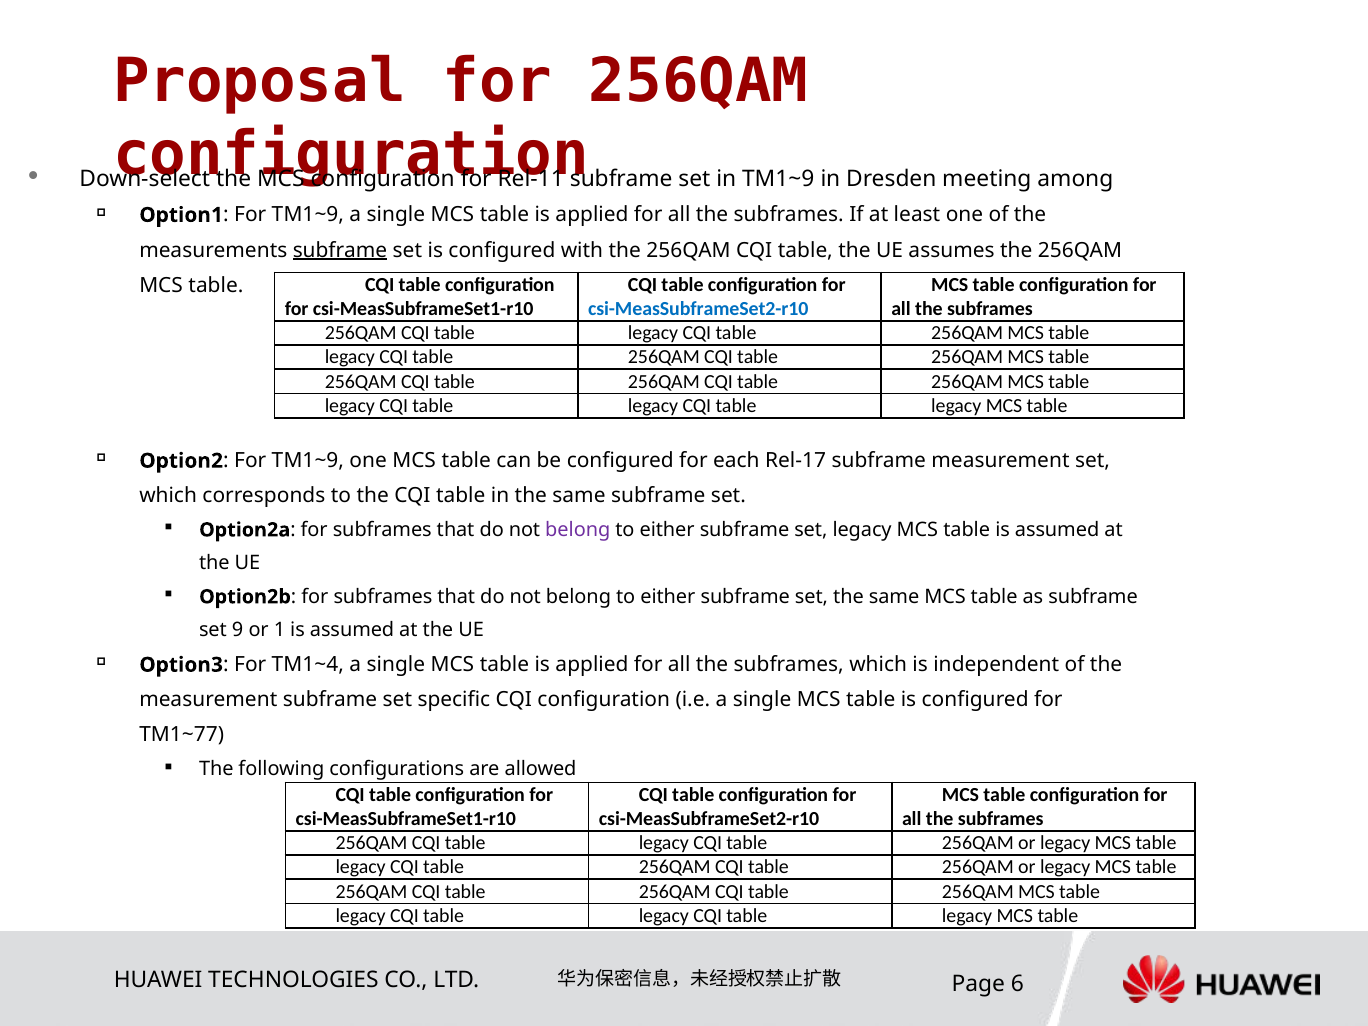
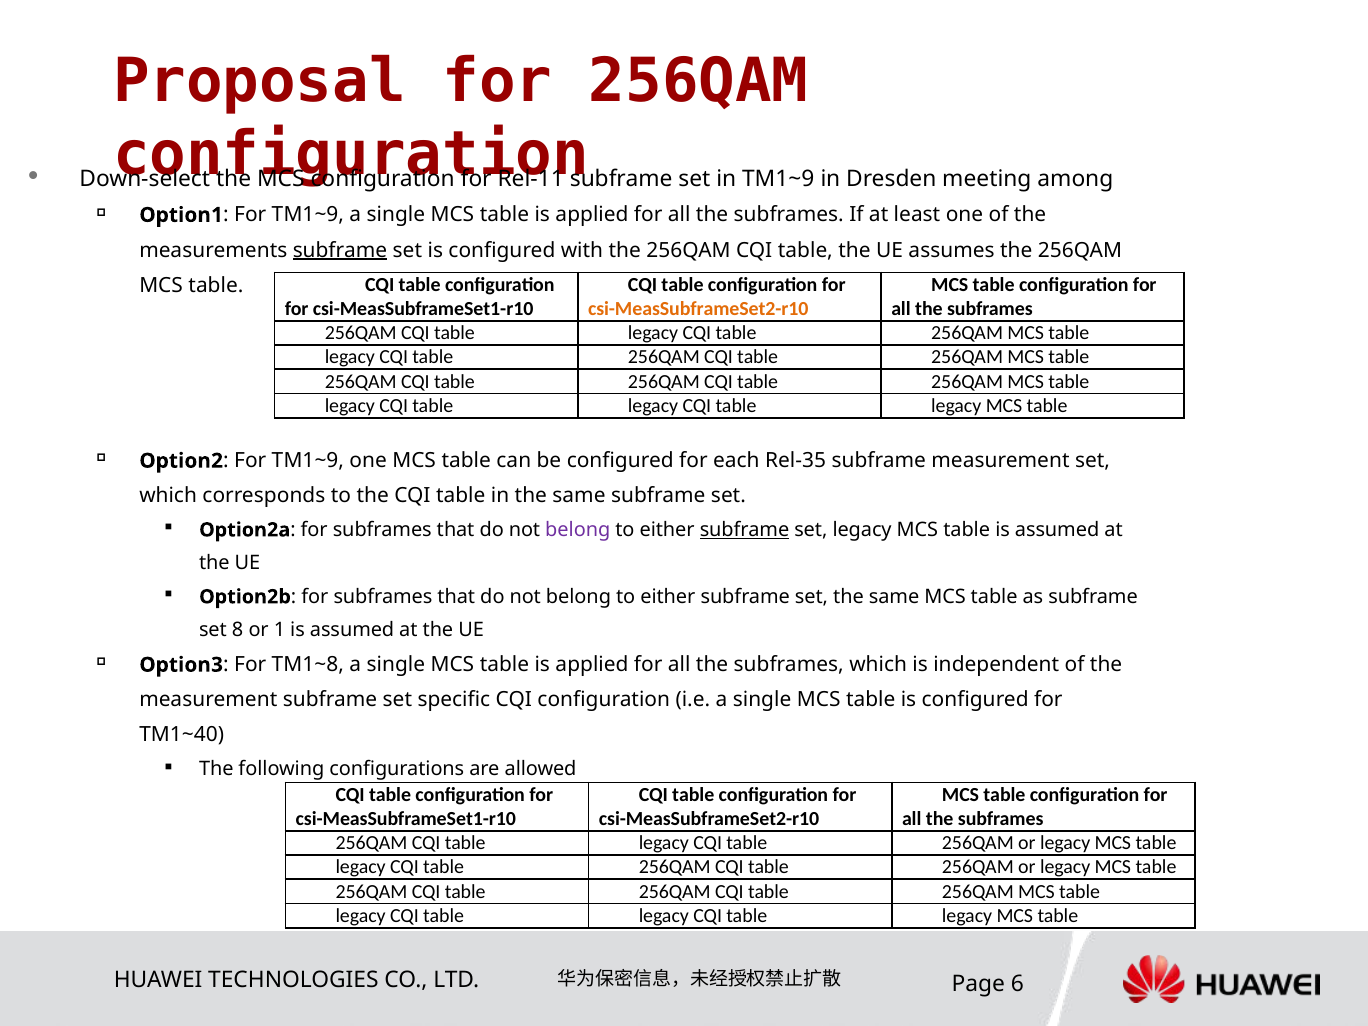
csi-MeasSubframeSet2-r10 colour: blue -> orange (698, 309)
Rel-17: Rel-17 -> Rel-35 (796, 461)
subframe underline: none -> present (745, 530)
9: 9 -> 8 (238, 630)
TM1~4: TM1~4 -> TM1~8 (308, 665)
TM1~77: TM1~77 -> TM1~40 (182, 735)
